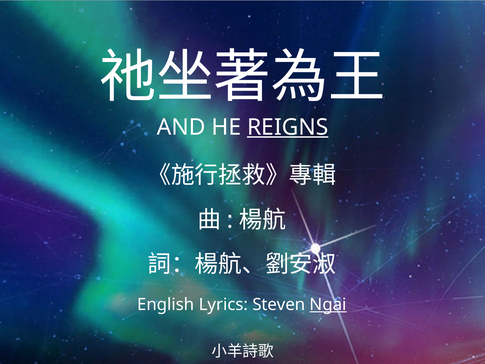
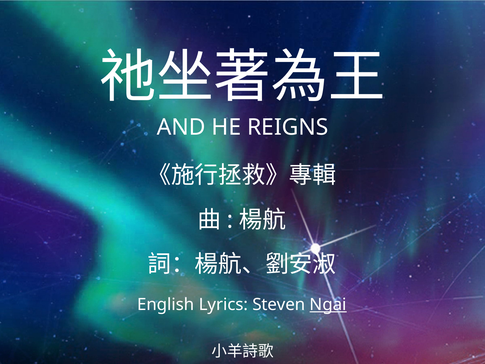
REIGNS underline: present -> none (288, 127)
